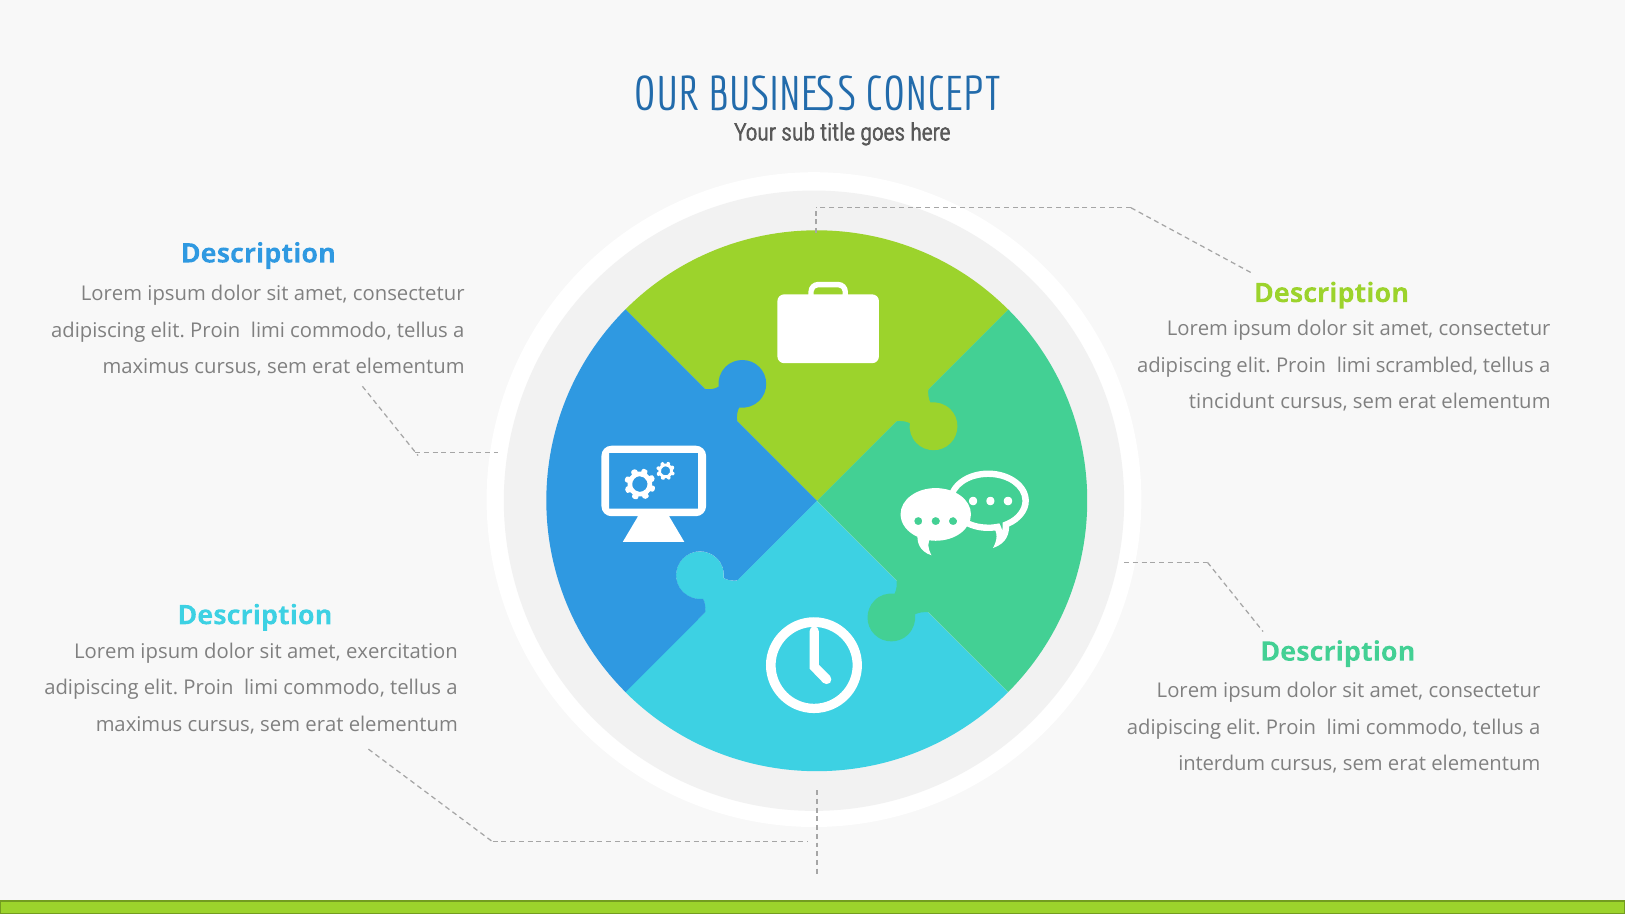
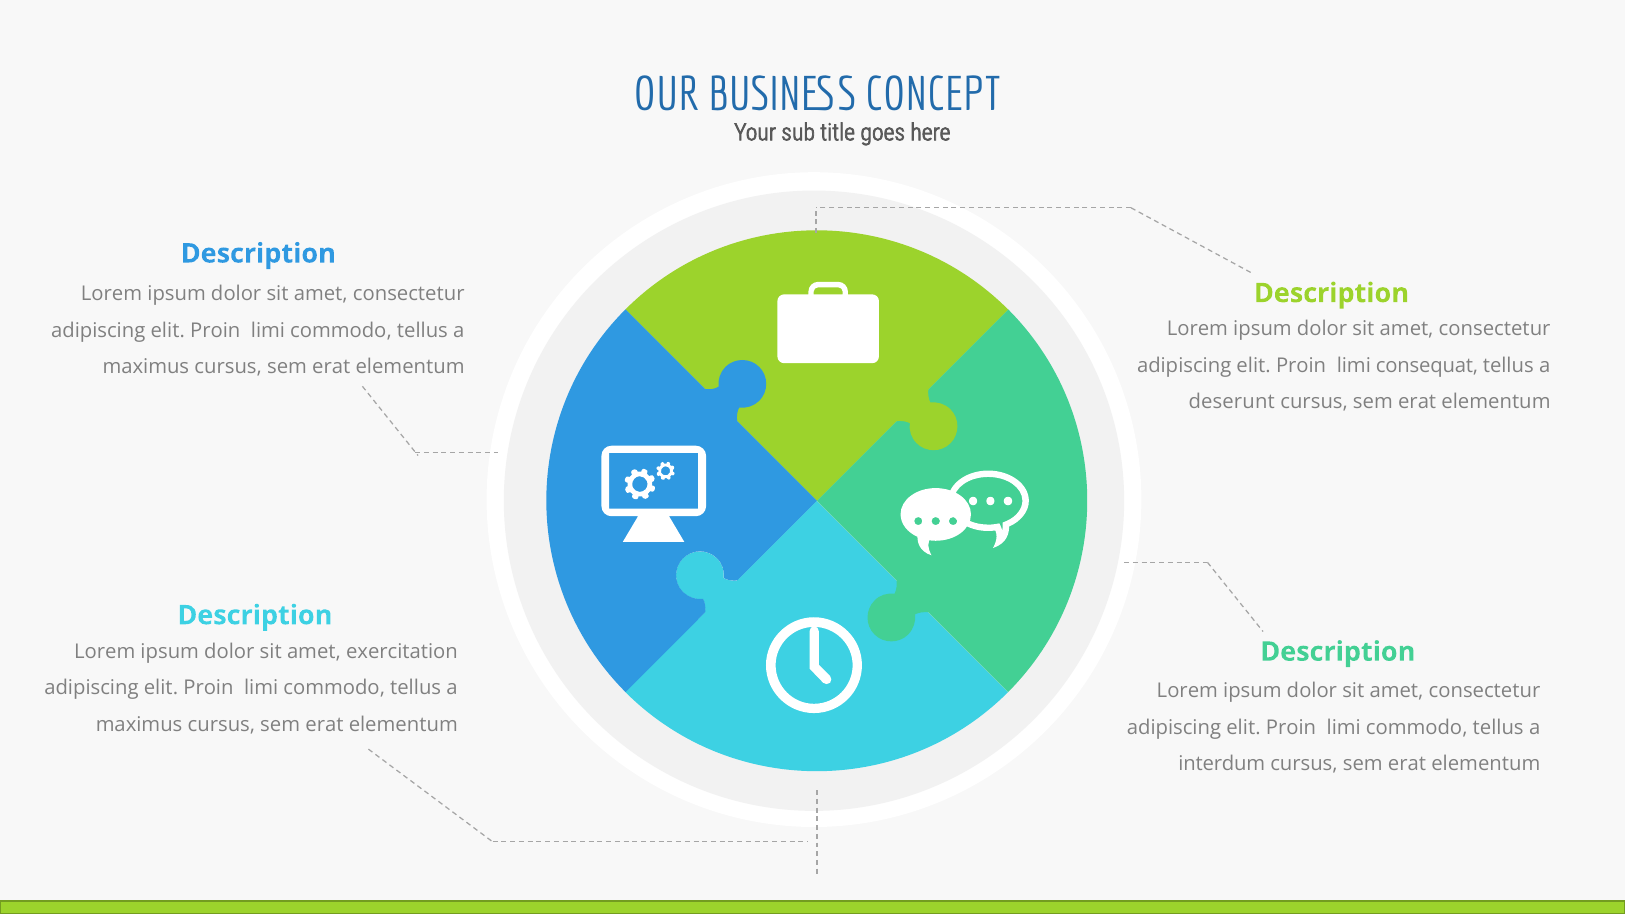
scrambled: scrambled -> consequat (1427, 365)
tincidunt: tincidunt -> deserunt (1232, 402)
